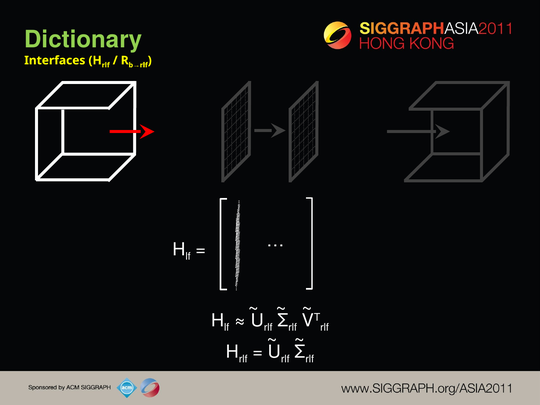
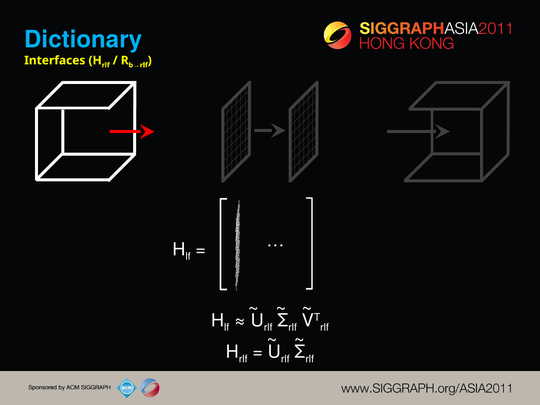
Dictionary colour: light green -> light blue (83, 40)
